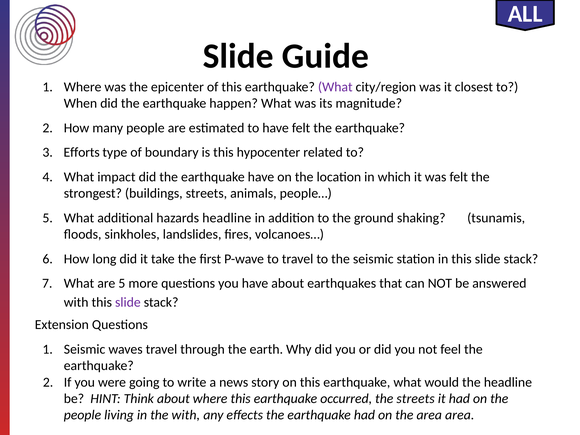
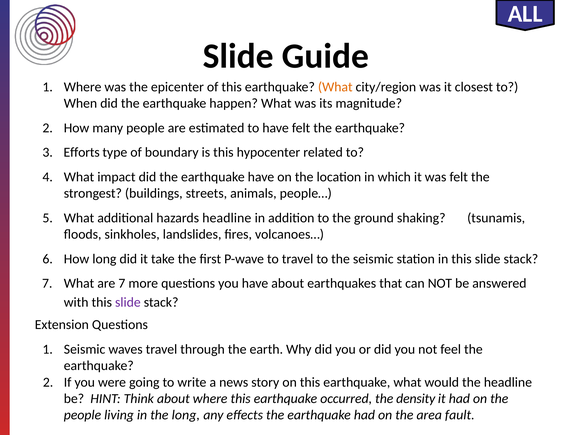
What colour: purple -> orange (335, 87)
are 5: 5 -> 7 (122, 283)
the streets: streets -> density (416, 399)
the with: with -> long (186, 415)
area area: area -> fault (460, 415)
